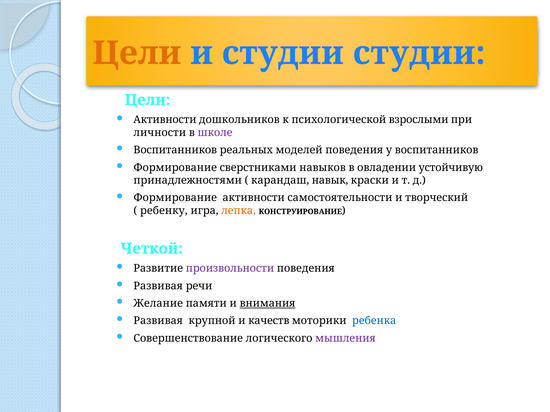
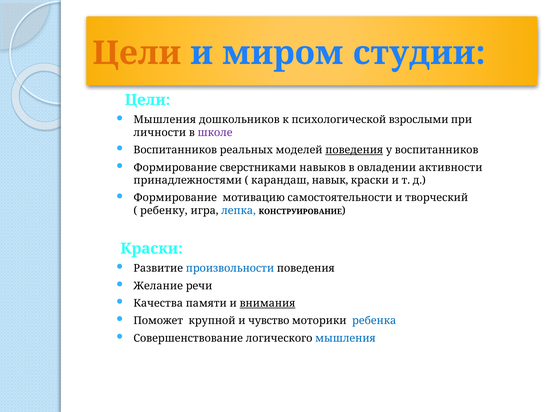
и студии: студии -> миром (283, 53)
Активности: Активности -> Мышления (165, 120)
поведения underline: none -> present (354, 150)
устойчивую: устойчивую -> активности (451, 168)
Формирование активности: активности -> мотивацию (254, 198)
лепка colour: orange -> blue (239, 211)
Четкой: Четкой -> Краски (152, 249)
произвольности colour: purple -> blue (230, 269)
Развивая: Развивая -> Желание (158, 286)
Желание: Желание -> Качества (158, 304)
Развивая: Развивая -> Поможет (158, 321)
качеств: качеств -> чувство (269, 321)
мышления colour: purple -> blue (345, 339)
